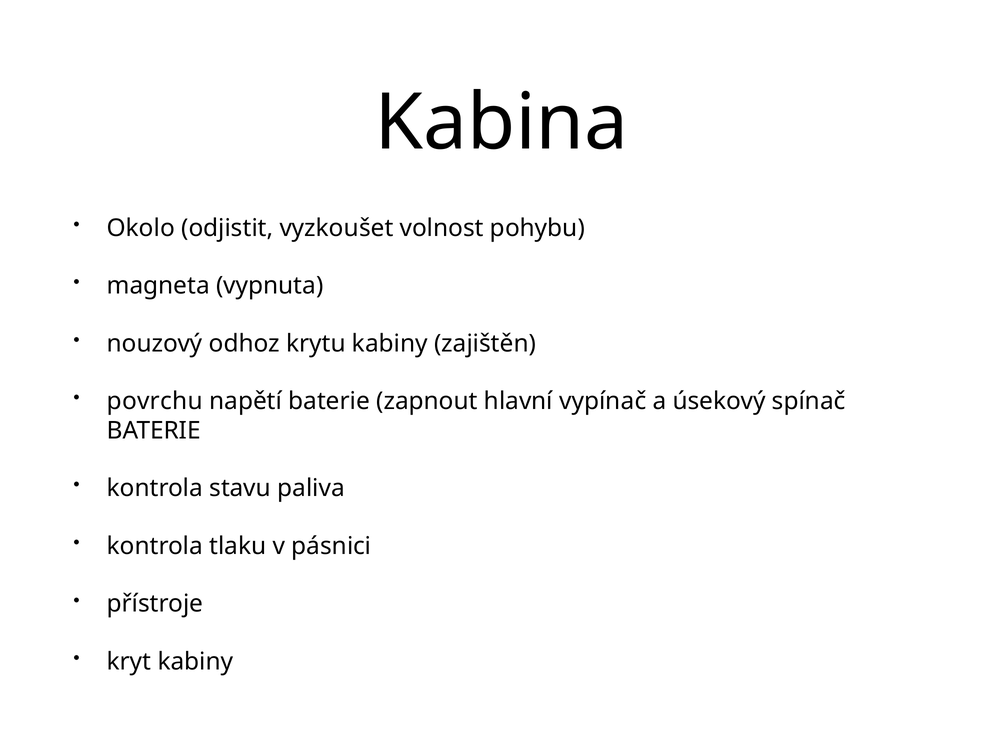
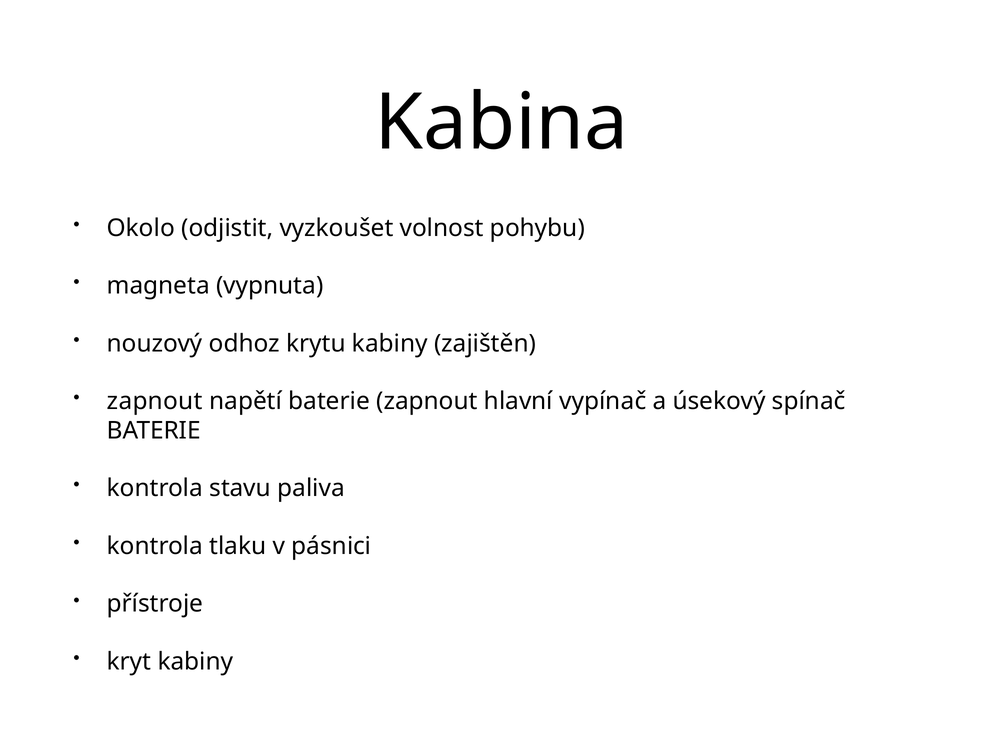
povrchu: povrchu -> zapnout (155, 401)
